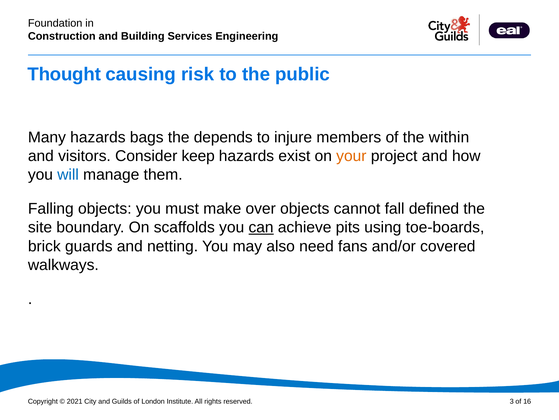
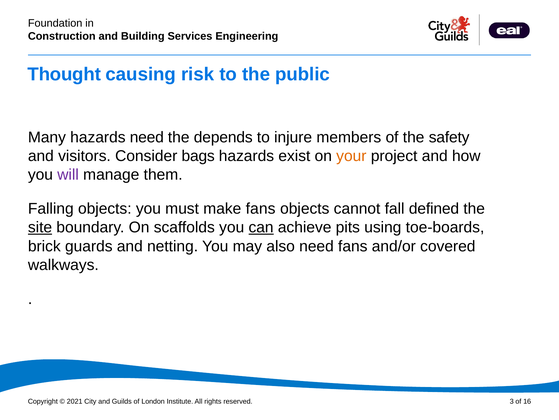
hazards bags: bags -> need (147, 137)
within: within -> safety (449, 137)
keep: keep -> bags (198, 156)
will colour: blue -> purple (68, 174)
make over: over -> fans (261, 208)
site underline: none -> present (40, 227)
